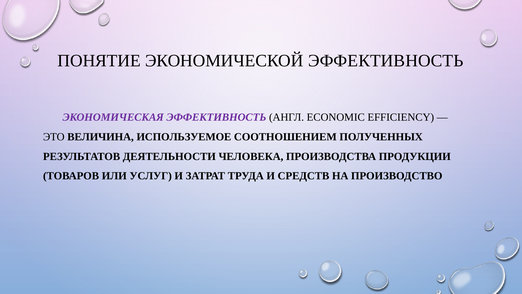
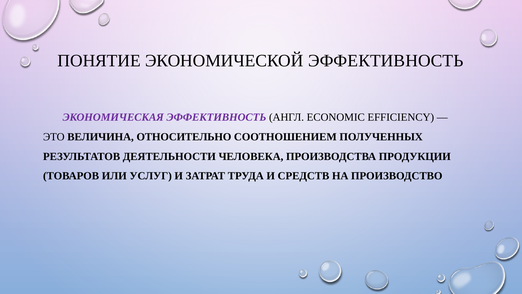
ИСПОЛЬЗУЕМОЕ: ИСПОЛЬЗУЕМОЕ -> ОТНОСИТЕЛЬНО (184, 137)
